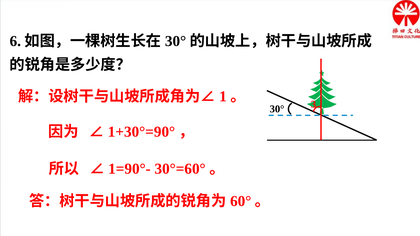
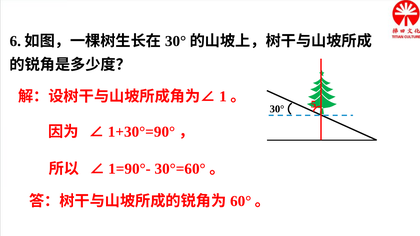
3: 3 -> 5 (313, 105)
